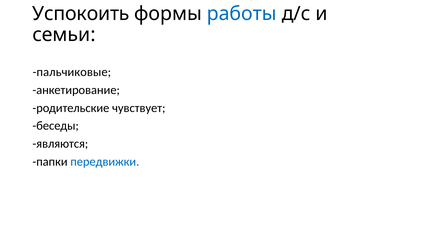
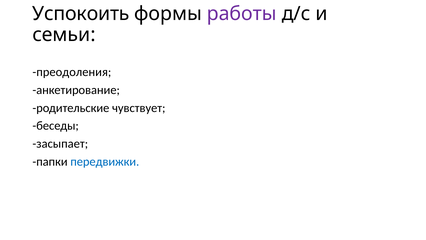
работы colour: blue -> purple (242, 14)
пальчиковые: пальчиковые -> преодоления (72, 72)
являются: являются -> засыпает (60, 143)
